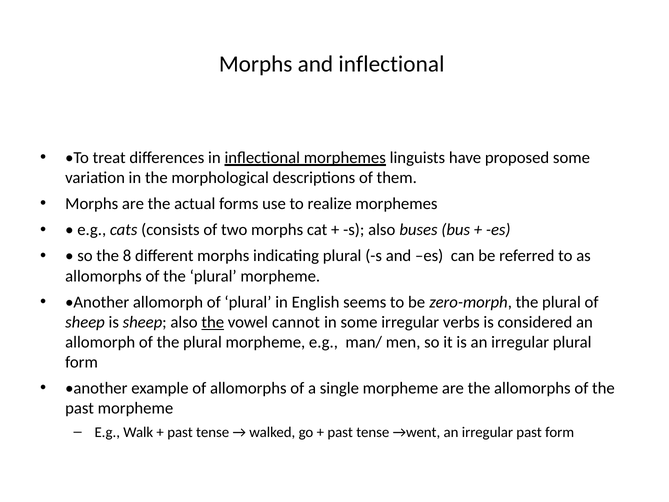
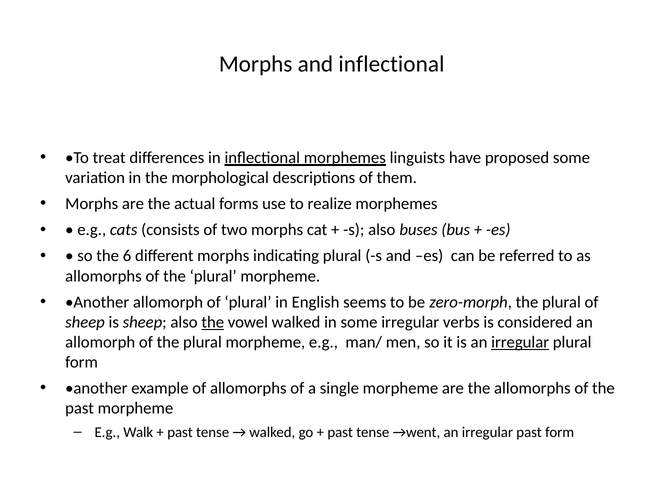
8: 8 -> 6 (127, 256)
vowel cannot: cannot -> walked (296, 322)
irregular underline: none -> present (520, 342)
